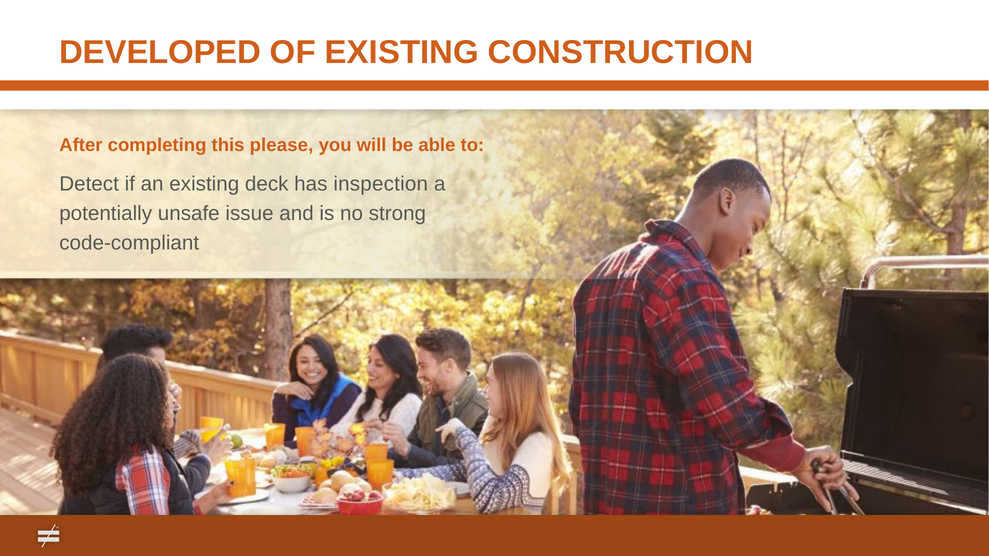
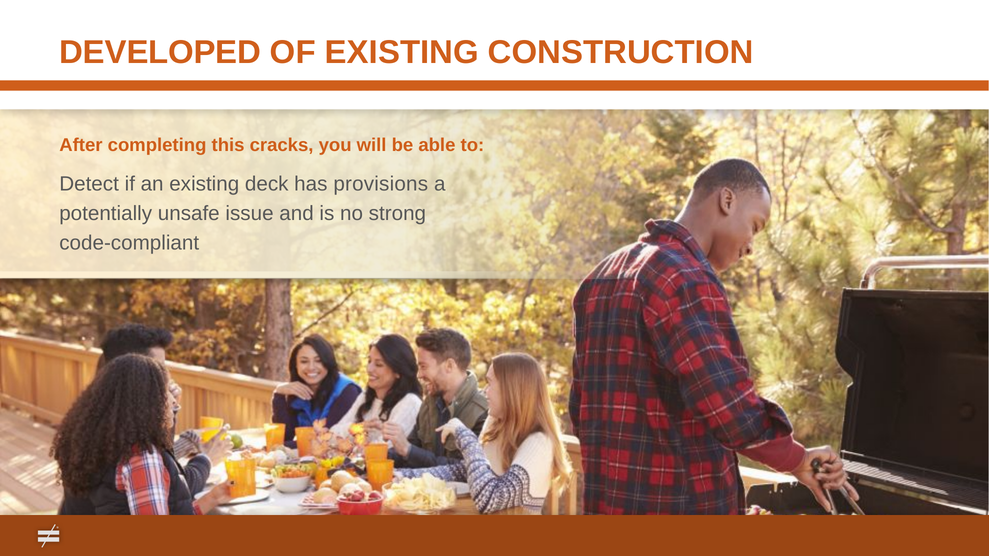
please: please -> cracks (282, 145)
inspection: inspection -> provisions (381, 184)
